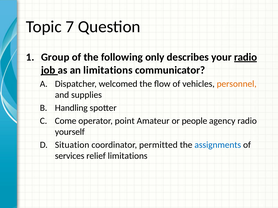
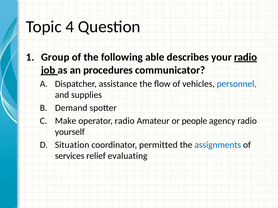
7: 7 -> 4 (70, 27)
only: only -> able (155, 57)
an limitations: limitations -> procedures (108, 70)
welcomed: welcomed -> assistance (118, 84)
personnel colour: orange -> blue (237, 84)
Handling: Handling -> Demand (71, 108)
Come: Come -> Make (66, 121)
operator point: point -> radio (125, 121)
relief limitations: limitations -> evaluating (128, 156)
